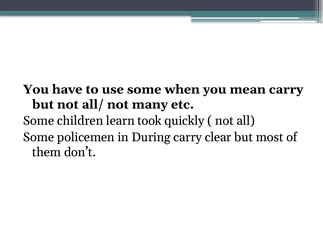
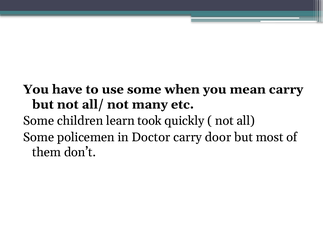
During: During -> Doctor (151, 137)
clear: clear -> door (218, 137)
